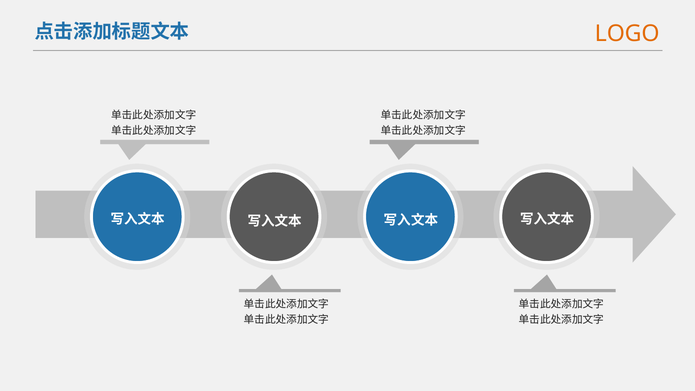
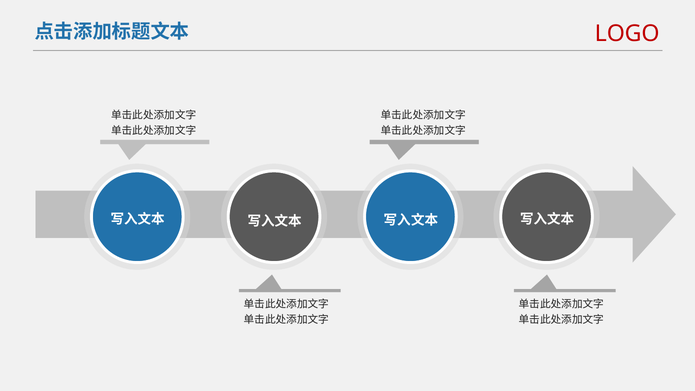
LOGO colour: orange -> red (627, 34)
